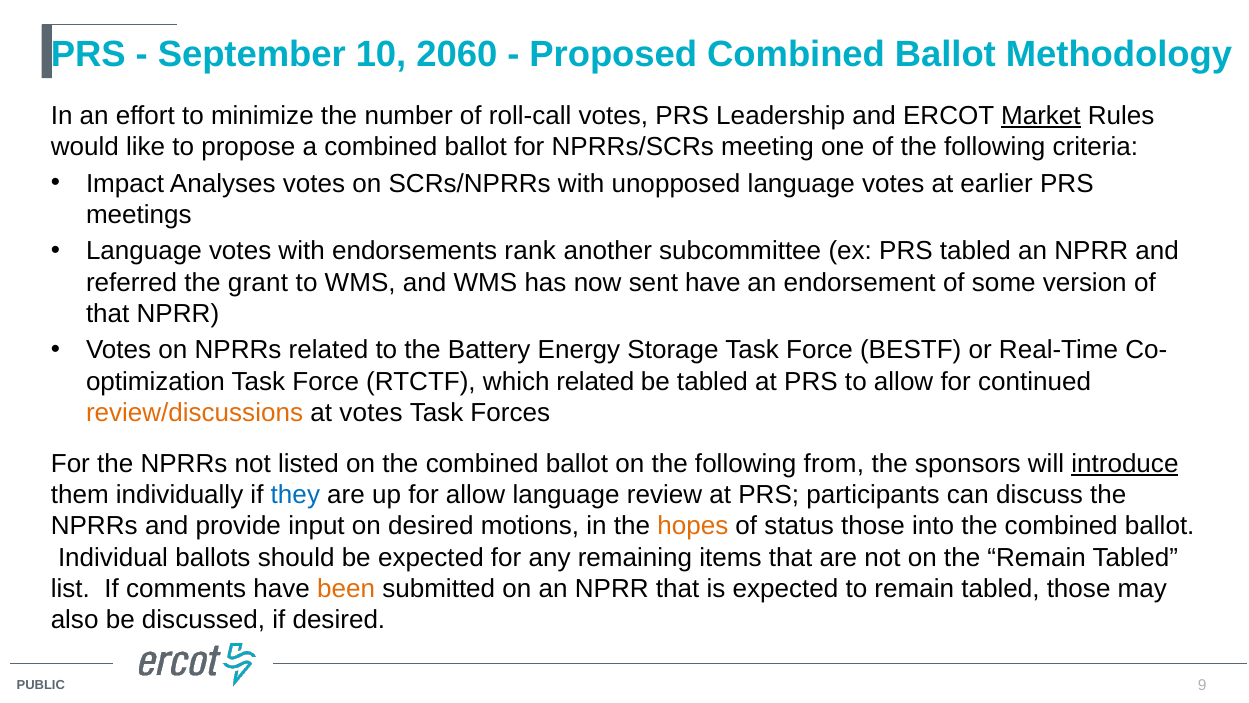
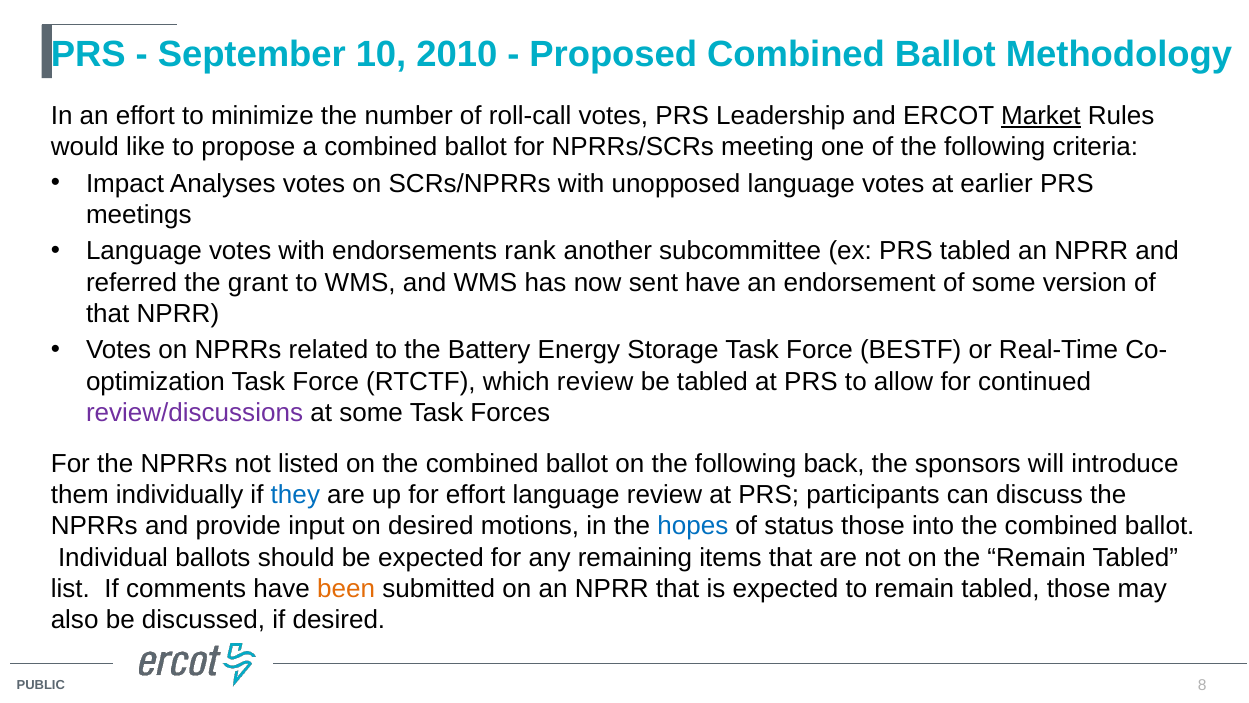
2060: 2060 -> 2010 (457, 54)
which related: related -> review (595, 381)
review/discussions colour: orange -> purple (195, 412)
at votes: votes -> some (371, 412)
from: from -> back (834, 463)
introduce underline: present -> none (1125, 463)
for allow: allow -> effort (476, 495)
hopes colour: orange -> blue (693, 526)
9: 9 -> 8 (1202, 684)
